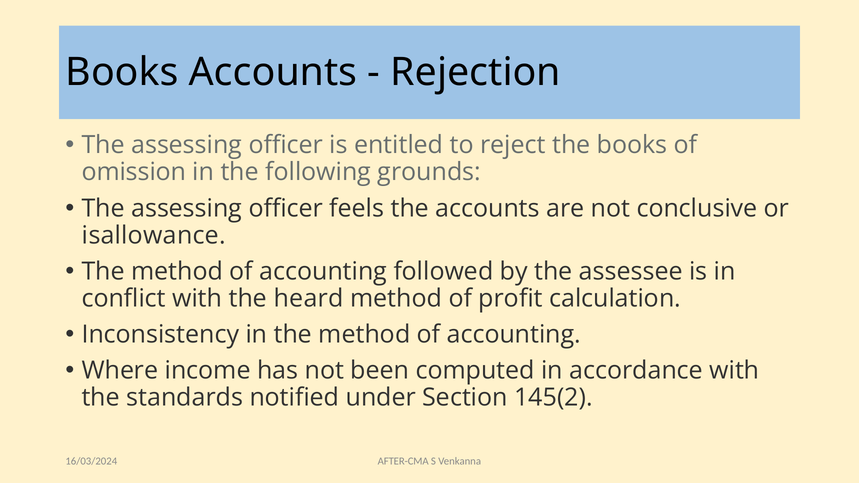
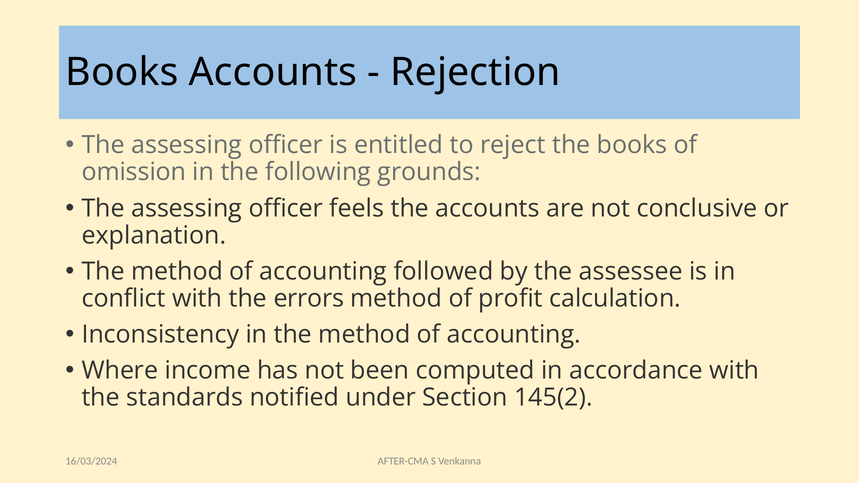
isallowance: isallowance -> explanation (154, 235)
heard: heard -> errors (309, 298)
